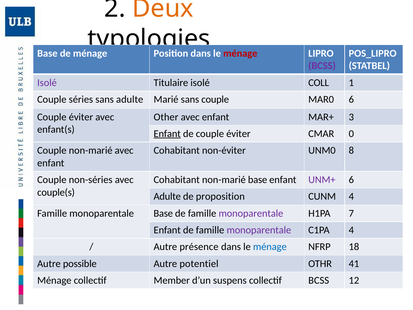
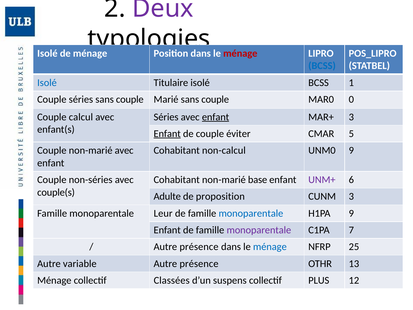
Deux colour: orange -> purple (163, 9)
Base: Base -> Isolé (47, 53)
BCSS colour: purple -> blue (322, 66)
Isolé colour: purple -> blue (47, 83)
isolé COLL: COLL -> BCSS (319, 83)
adulte: adulte -> couple (130, 99)
MAR0 6: 6 -> 0 (351, 99)
éviter: éviter -> calcul (81, 117)
Other: Other -> Séries (166, 117)
enfant underline: none -> present (216, 117)
0: 0 -> 5 (351, 134)
non-éviter: non-éviter -> non-calcul (224, 150)
UNM0 8: 8 -> 9 (351, 150)
CUNM 4: 4 -> 3 (351, 196)
monoparentale Base: Base -> Leur (163, 213)
monoparentale colour: purple -> blue (251, 213)
H1PA 7: 7 -> 9 (351, 213)
C1PA 4: 4 -> 7 (351, 230)
18: 18 -> 25 (354, 247)
possible: possible -> variable (80, 263)
potentiel: potentiel -> présence (199, 263)
41: 41 -> 13 (354, 263)
Member: Member -> Classées (172, 280)
collectif BCSS: BCSS -> PLUS (319, 280)
